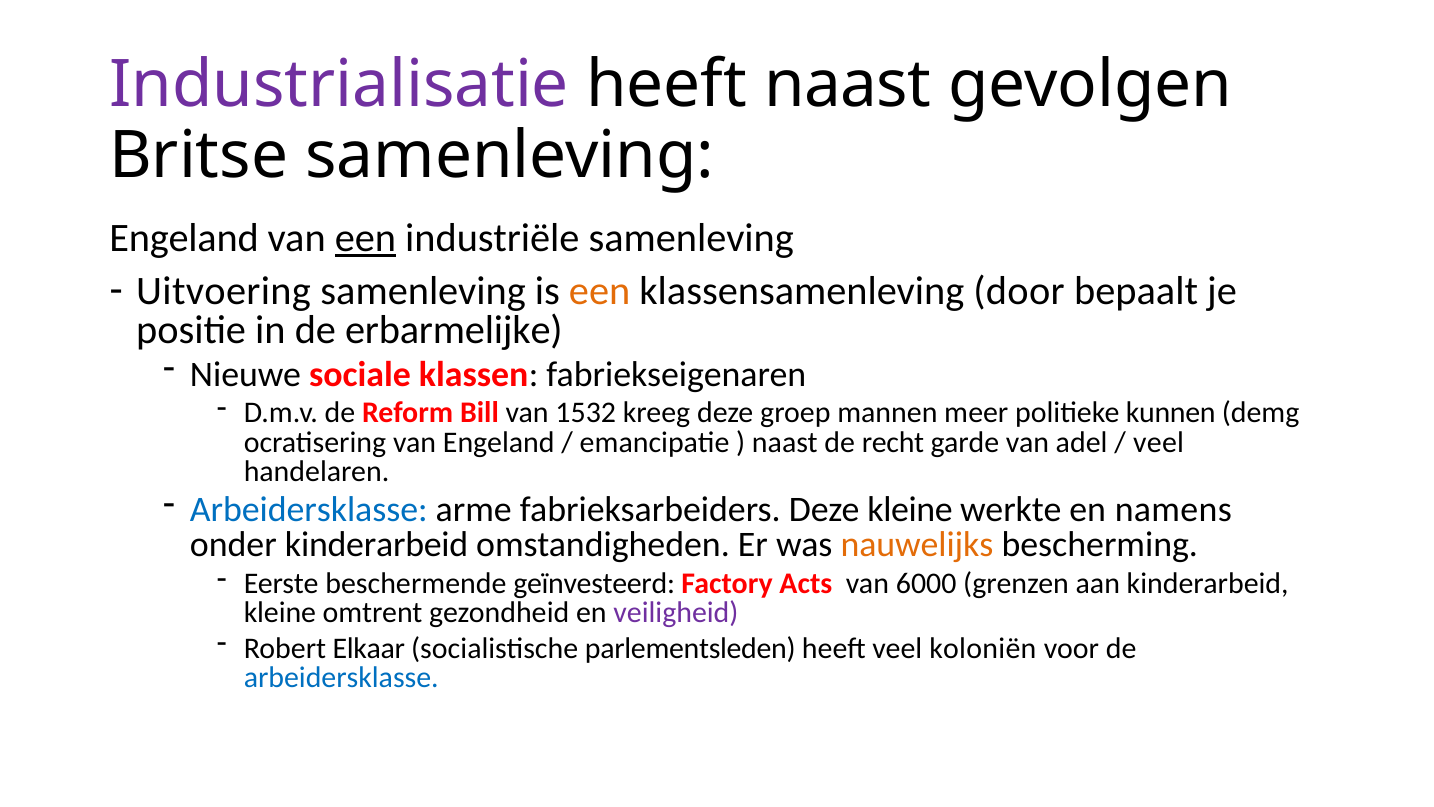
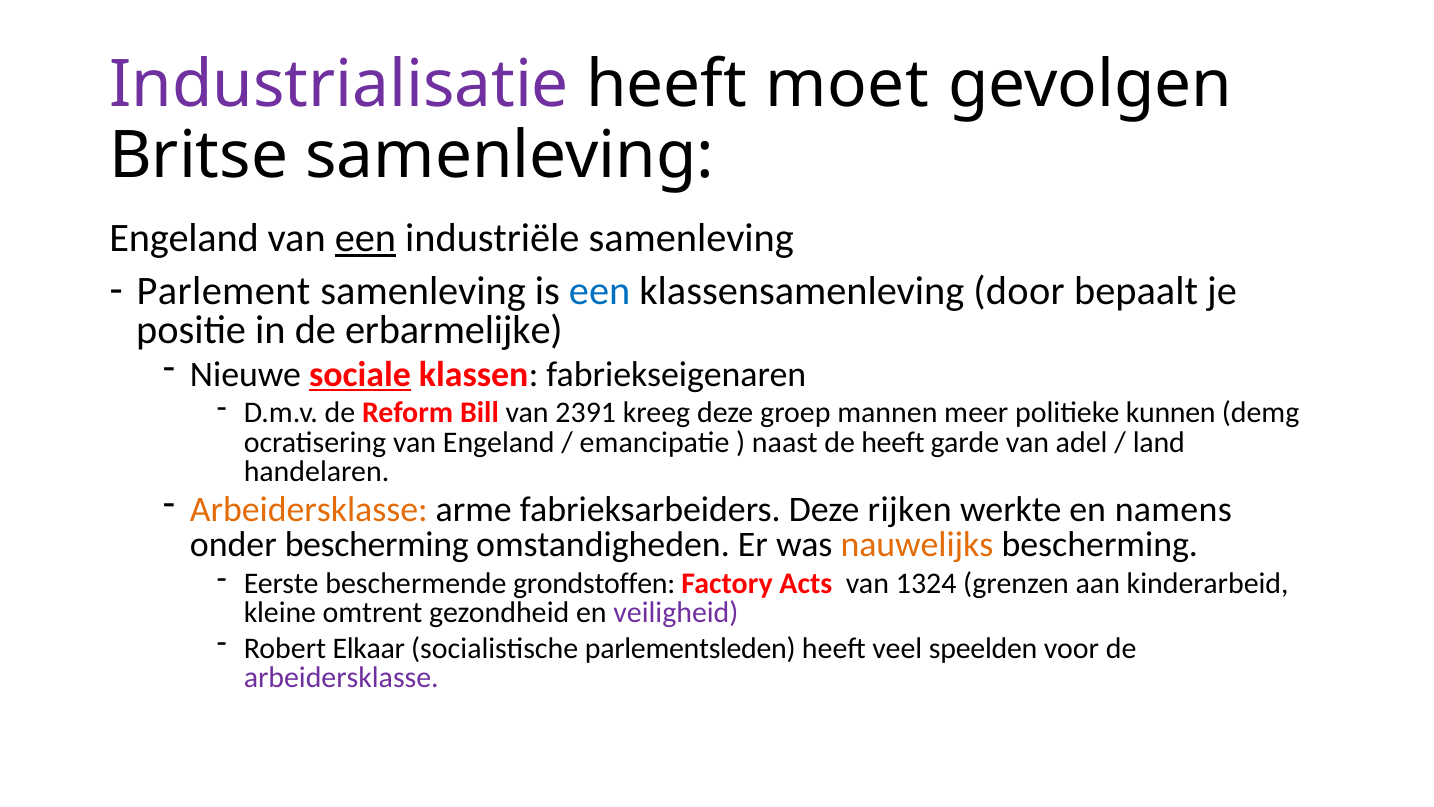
heeft naast: naast -> moet (847, 85)
Uitvoering: Uitvoering -> Parlement (224, 291)
een colour: orange -> blue (600, 291)
sociale underline: none -> present (360, 374)
1532: 1532 -> 2391 (586, 413)
de recht: recht -> heeft (893, 442)
veel: veel -> land (1159, 442)
Arbeidersklasse colour: blue -> orange (309, 509)
Deze kleine: kleine -> rijken (910, 509)
onder kinderarbeid: kinderarbeid -> bescherming (377, 544)
geïnvesteerd: geïnvesteerd -> grondstoffen (594, 583)
6000: 6000 -> 1324 (926, 583)
koloniën: koloniën -> speelden (983, 648)
arbeidersklasse colour: blue -> purple (341, 677)
